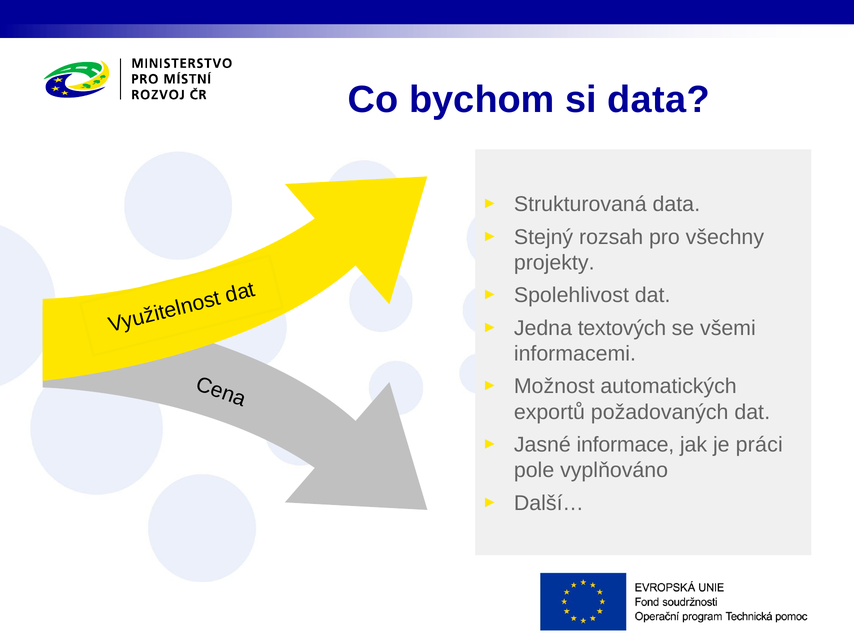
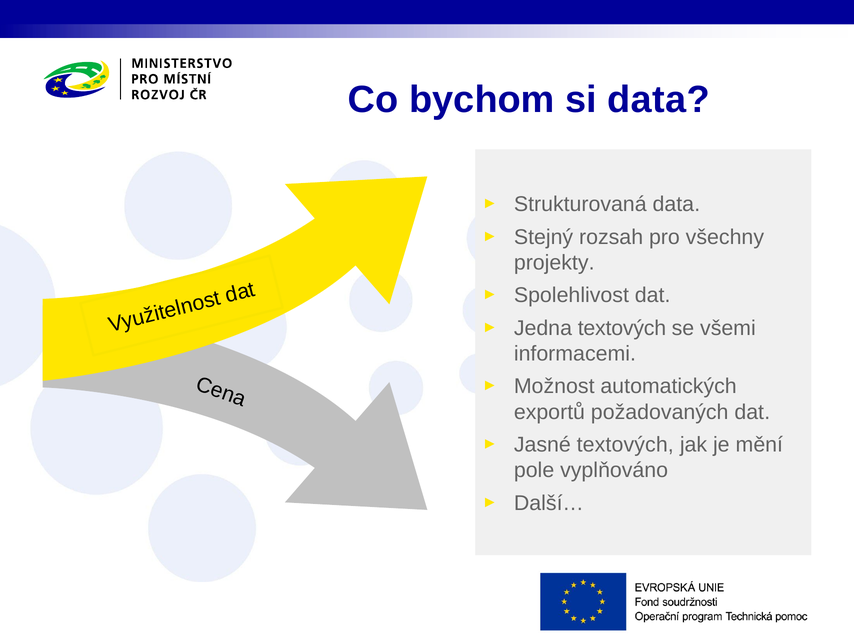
Jasné informace: informace -> textových (625, 445)
práci: práci -> mění (759, 445)
